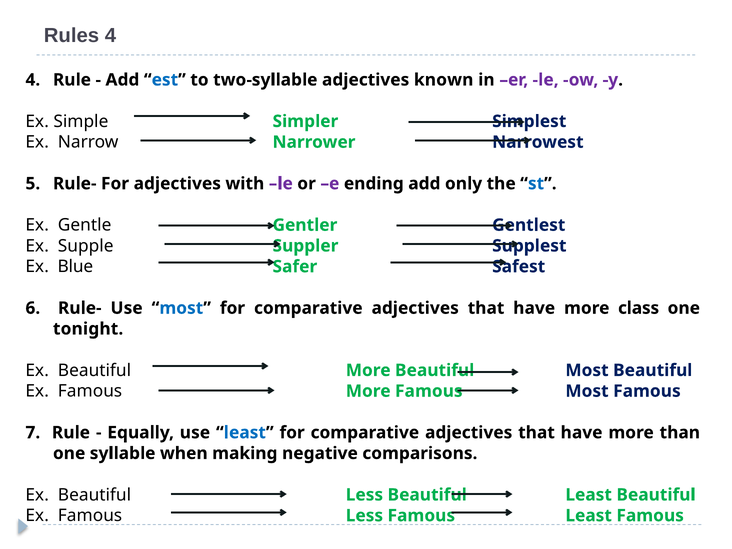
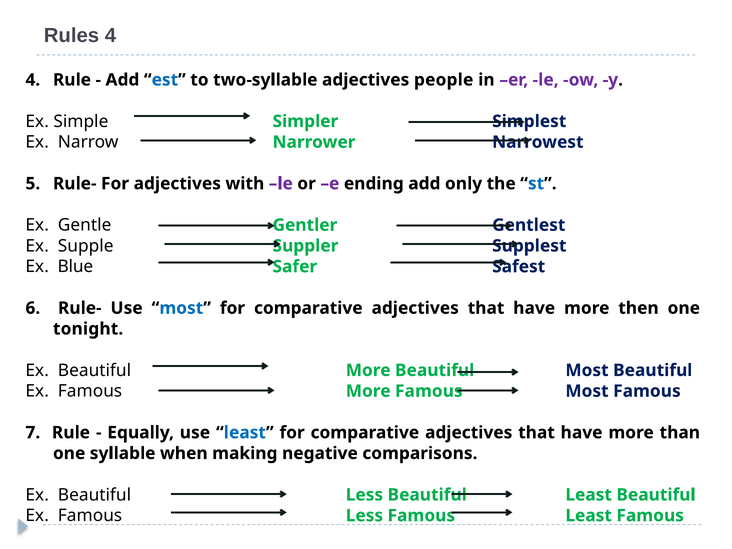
known: known -> people (444, 80)
class: class -> then (639, 308)
